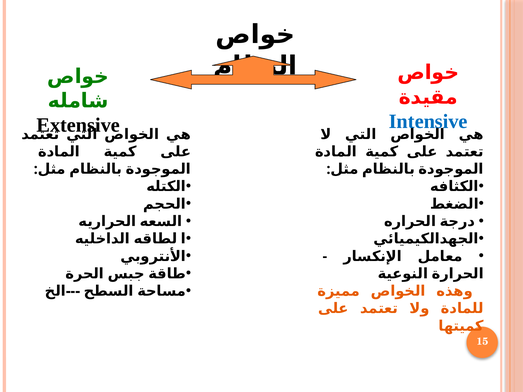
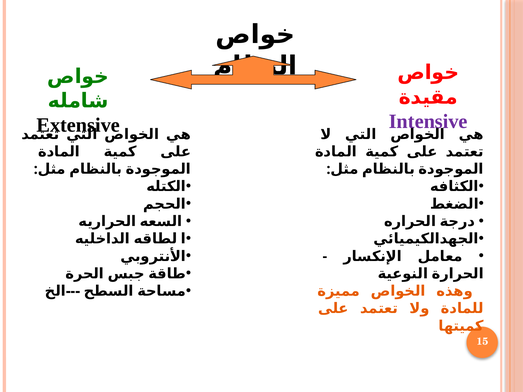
Intensive colour: blue -> purple (428, 122)
